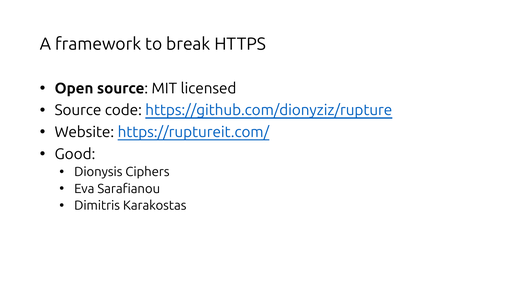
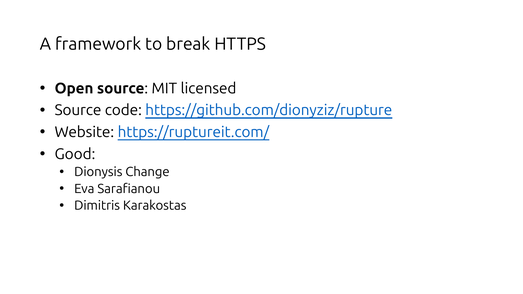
Ciphers: Ciphers -> Change (147, 172)
